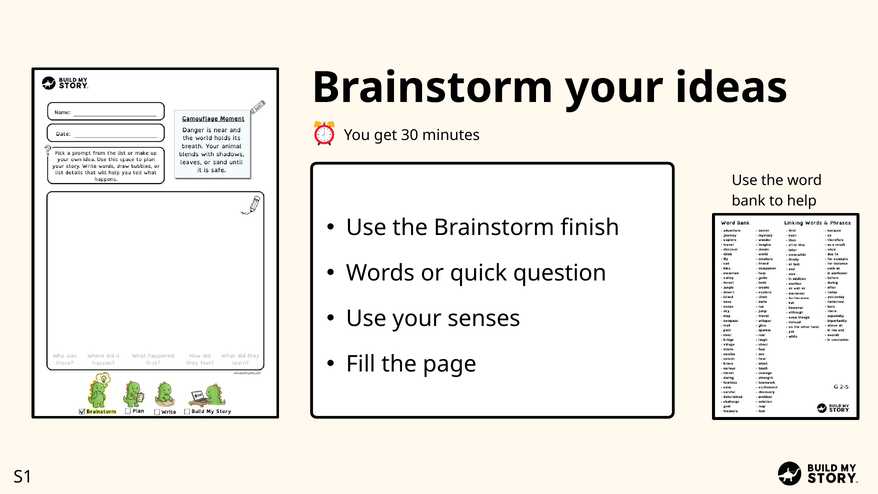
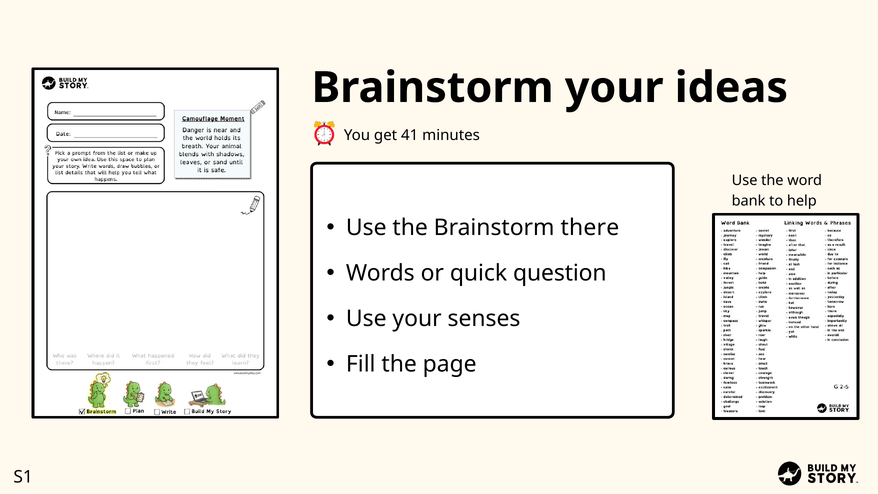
30: 30 -> 41 (410, 135)
finish: finish -> there (590, 228)
